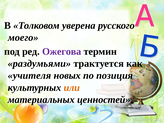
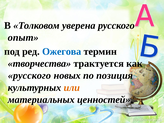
моего: моего -> опыт (23, 37)
Ожегова colour: purple -> blue (62, 52)
раздумьями: раздумьями -> творчества (39, 64)
учителя: учителя -> русского (29, 76)
